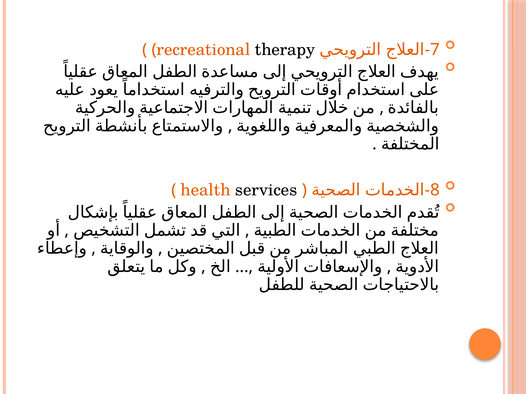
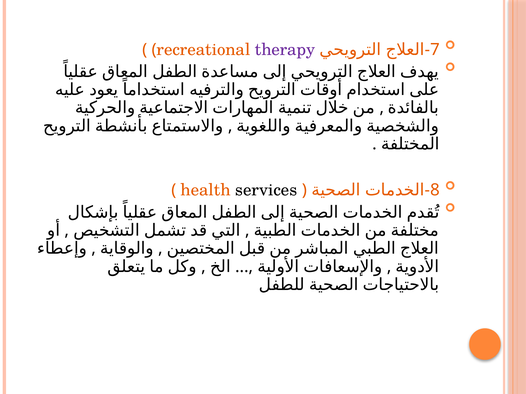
therapy colour: black -> purple (285, 50)
